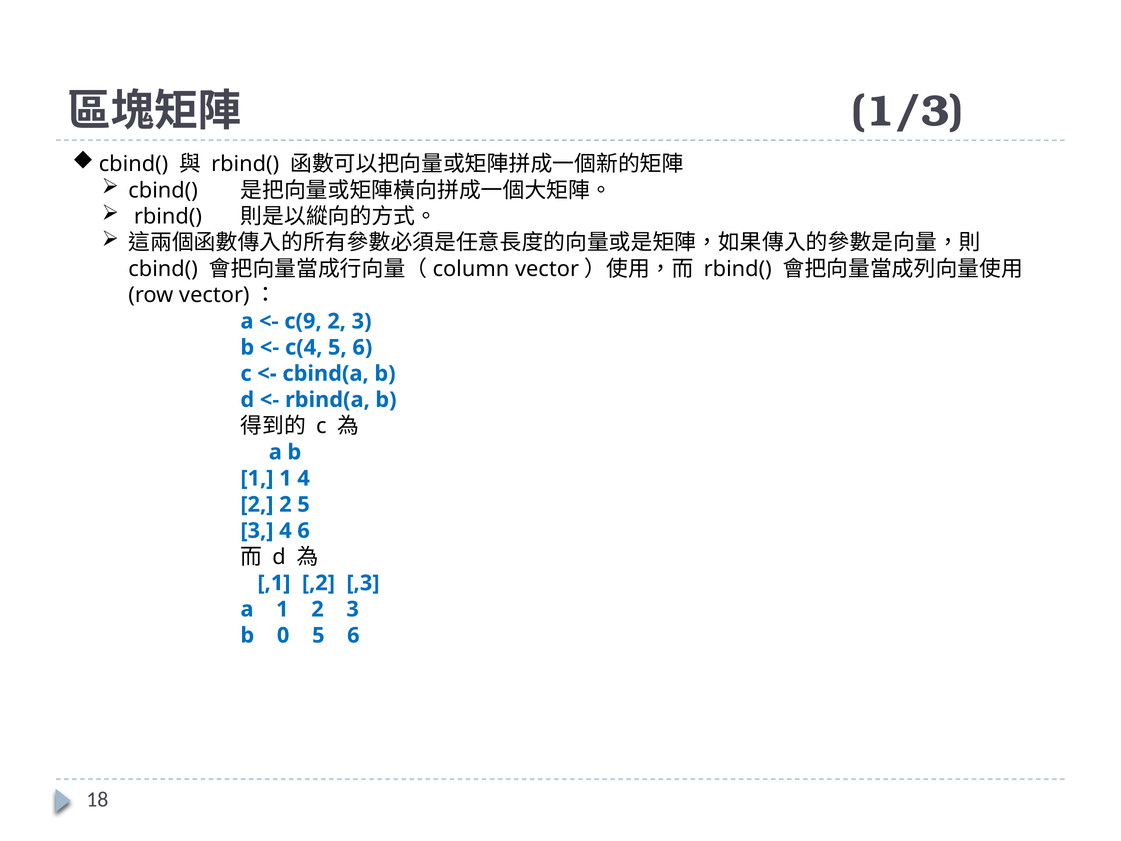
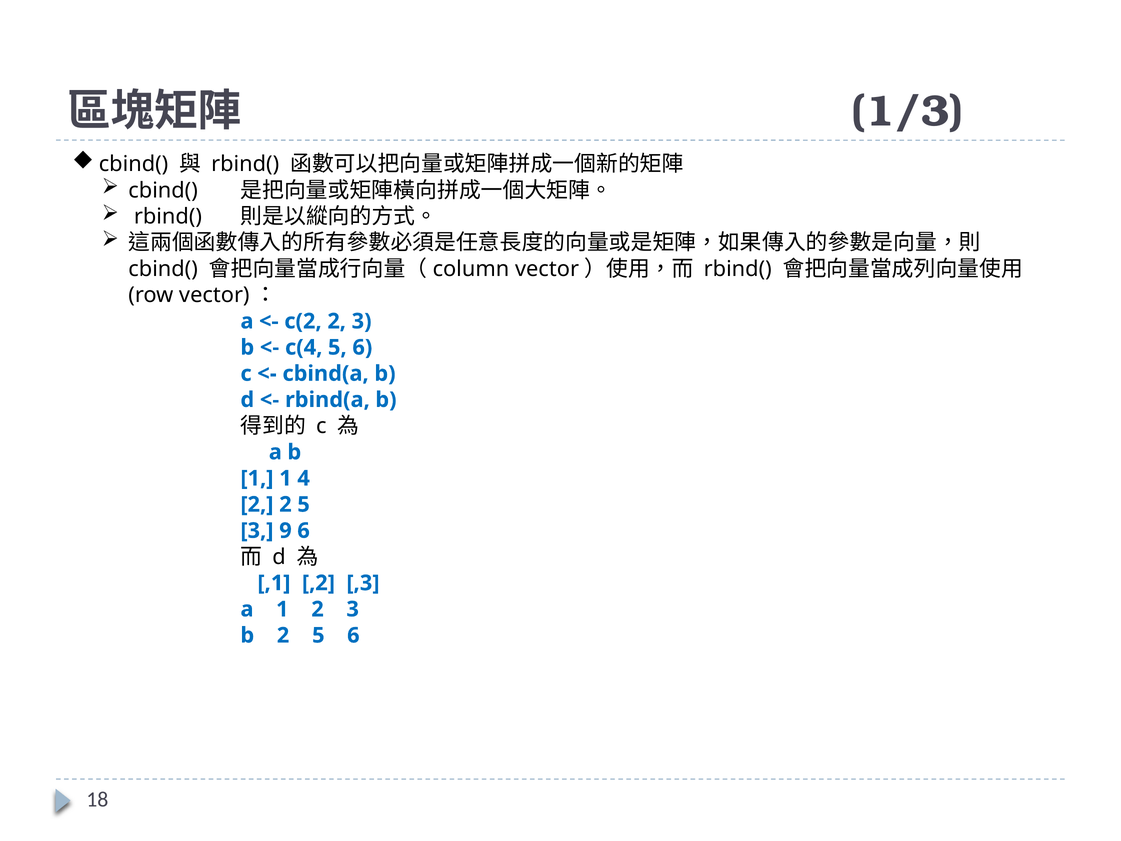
c(9: c(9 -> c(2 (303, 321)
3 4: 4 -> 9 (285, 531)
b 0: 0 -> 2 (283, 635)
